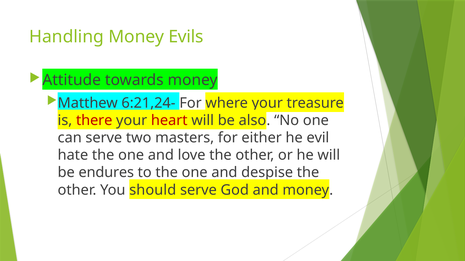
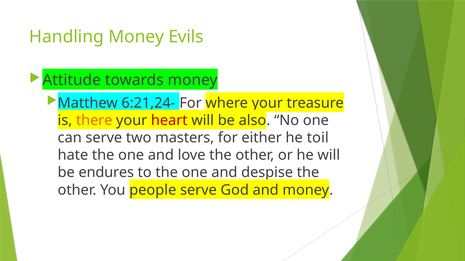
there colour: red -> orange (94, 121)
evil: evil -> toil (318, 138)
should: should -> people (153, 190)
